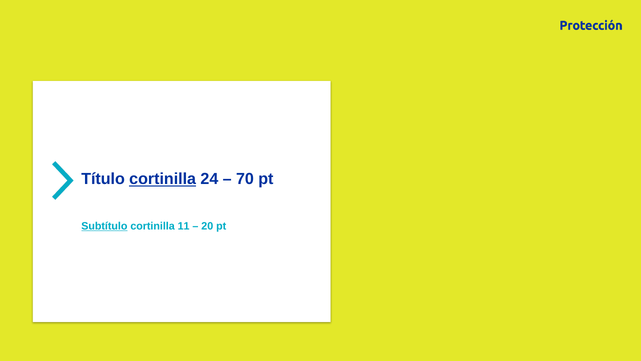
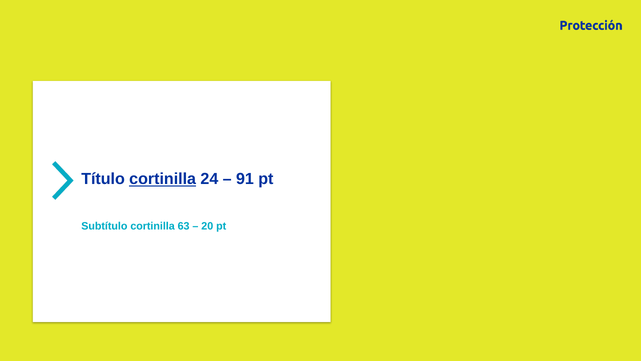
70: 70 -> 91 (245, 179)
Subtítulo underline: present -> none (104, 226)
11: 11 -> 63 (184, 226)
